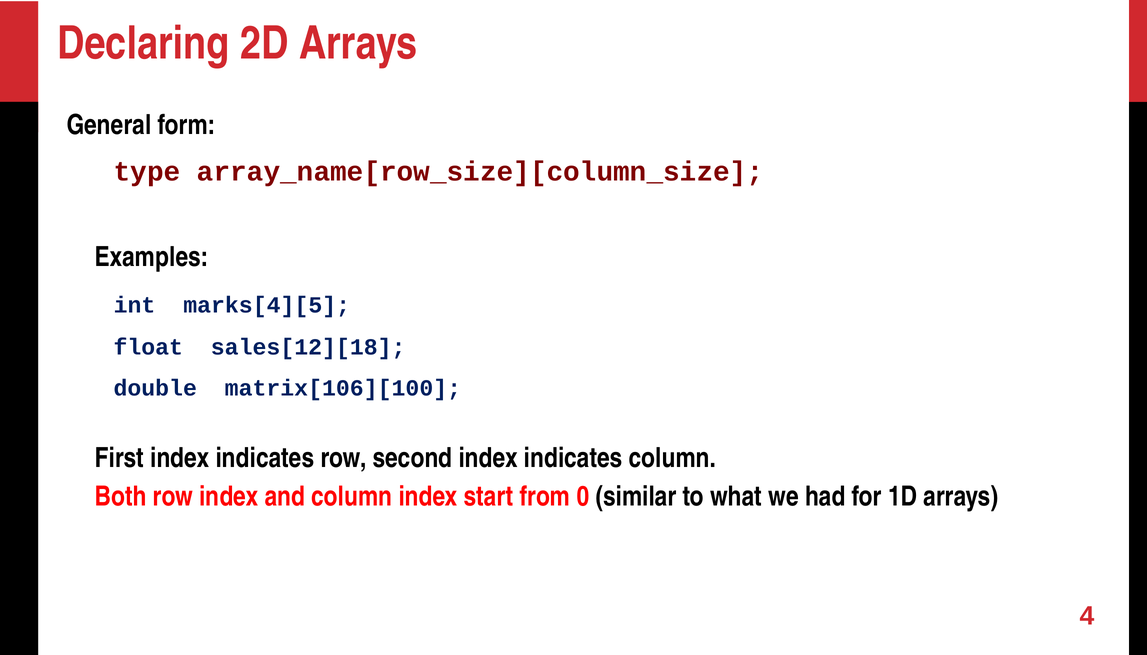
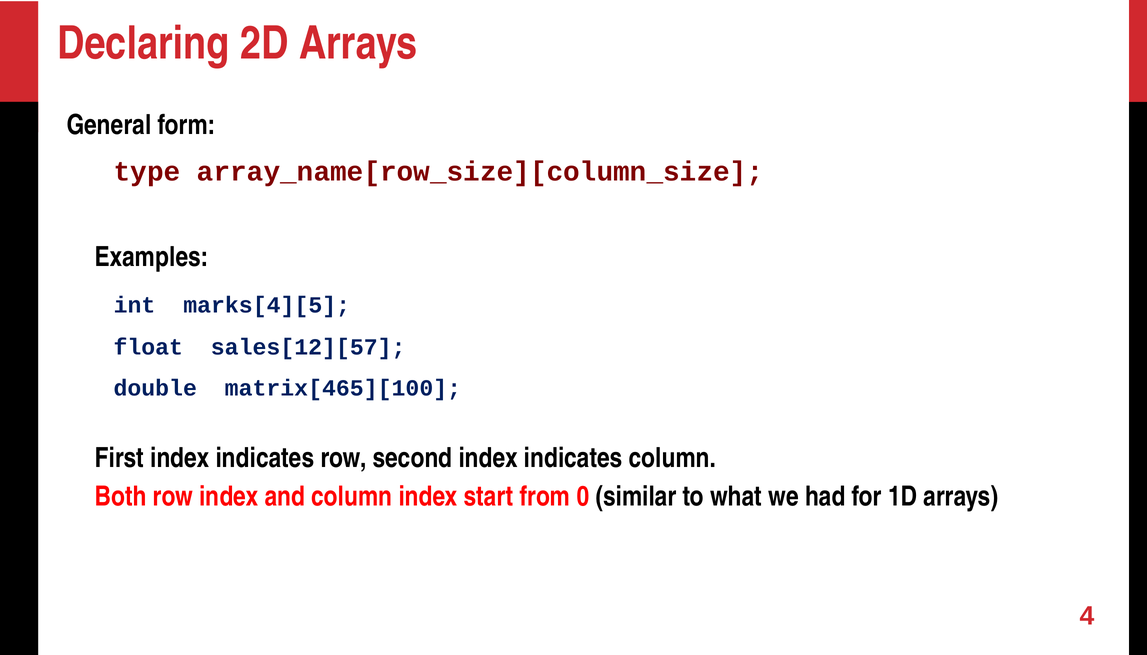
sales[12][18: sales[12][18 -> sales[12][57 (308, 348)
matrix[106][100: matrix[106][100 -> matrix[465][100 (343, 389)
